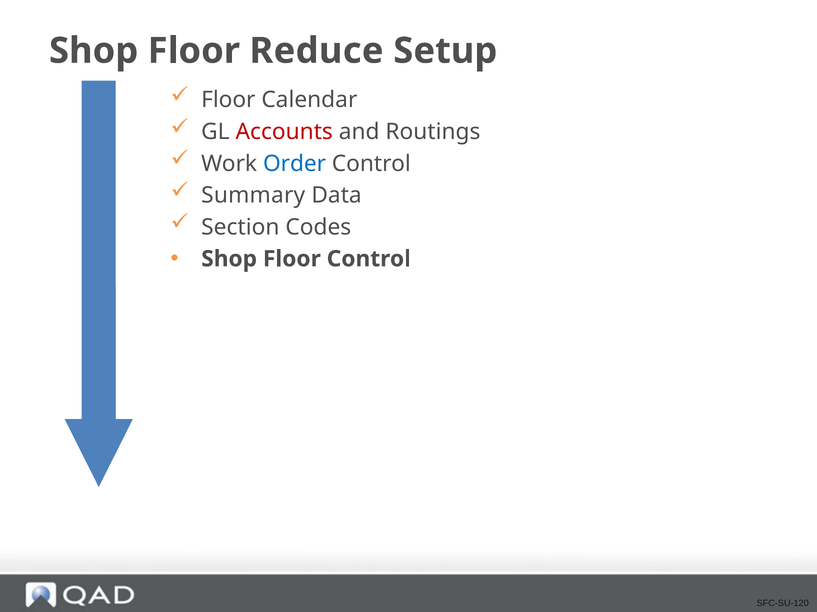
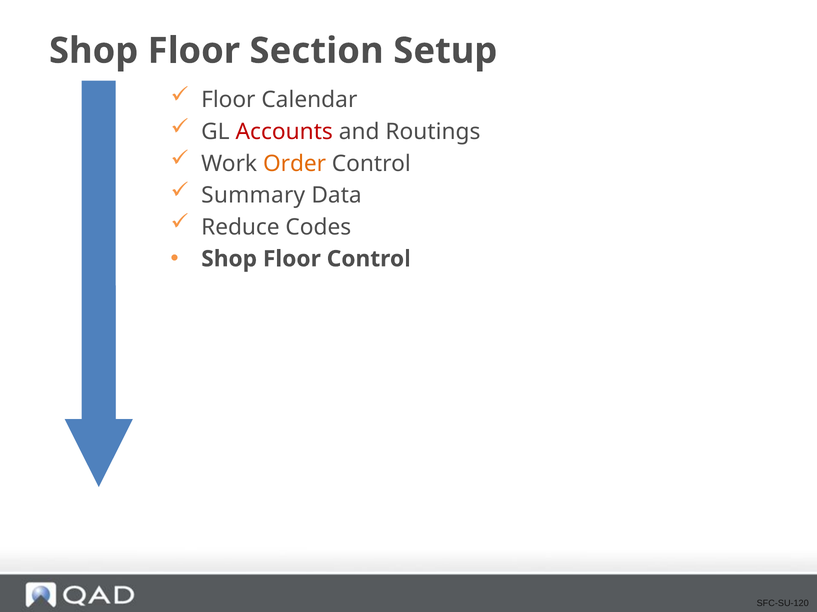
Reduce: Reduce -> Section (317, 51)
Order colour: blue -> orange (295, 164)
Section: Section -> Reduce (240, 227)
